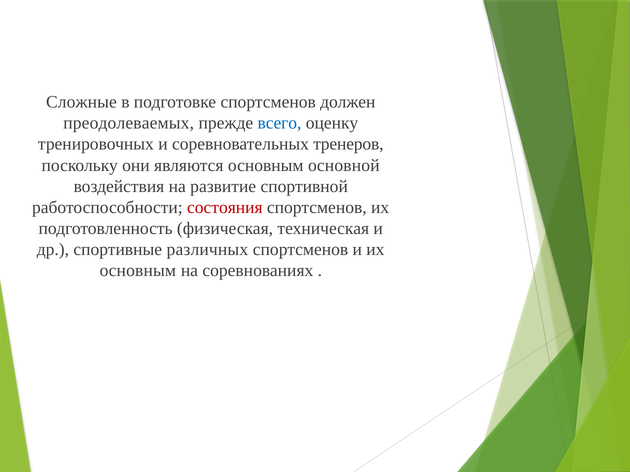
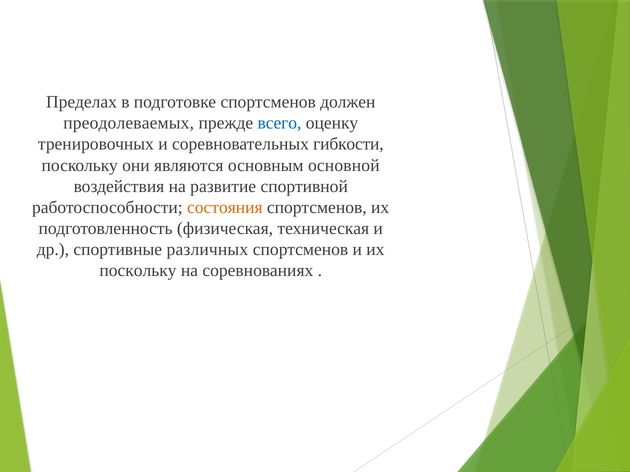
Сложные: Сложные -> Пределах (81, 102)
тренеров: тренеров -> гибкости (348, 144)
состояния colour: red -> orange (225, 207)
основным: основным -> поскольку (138, 271)
